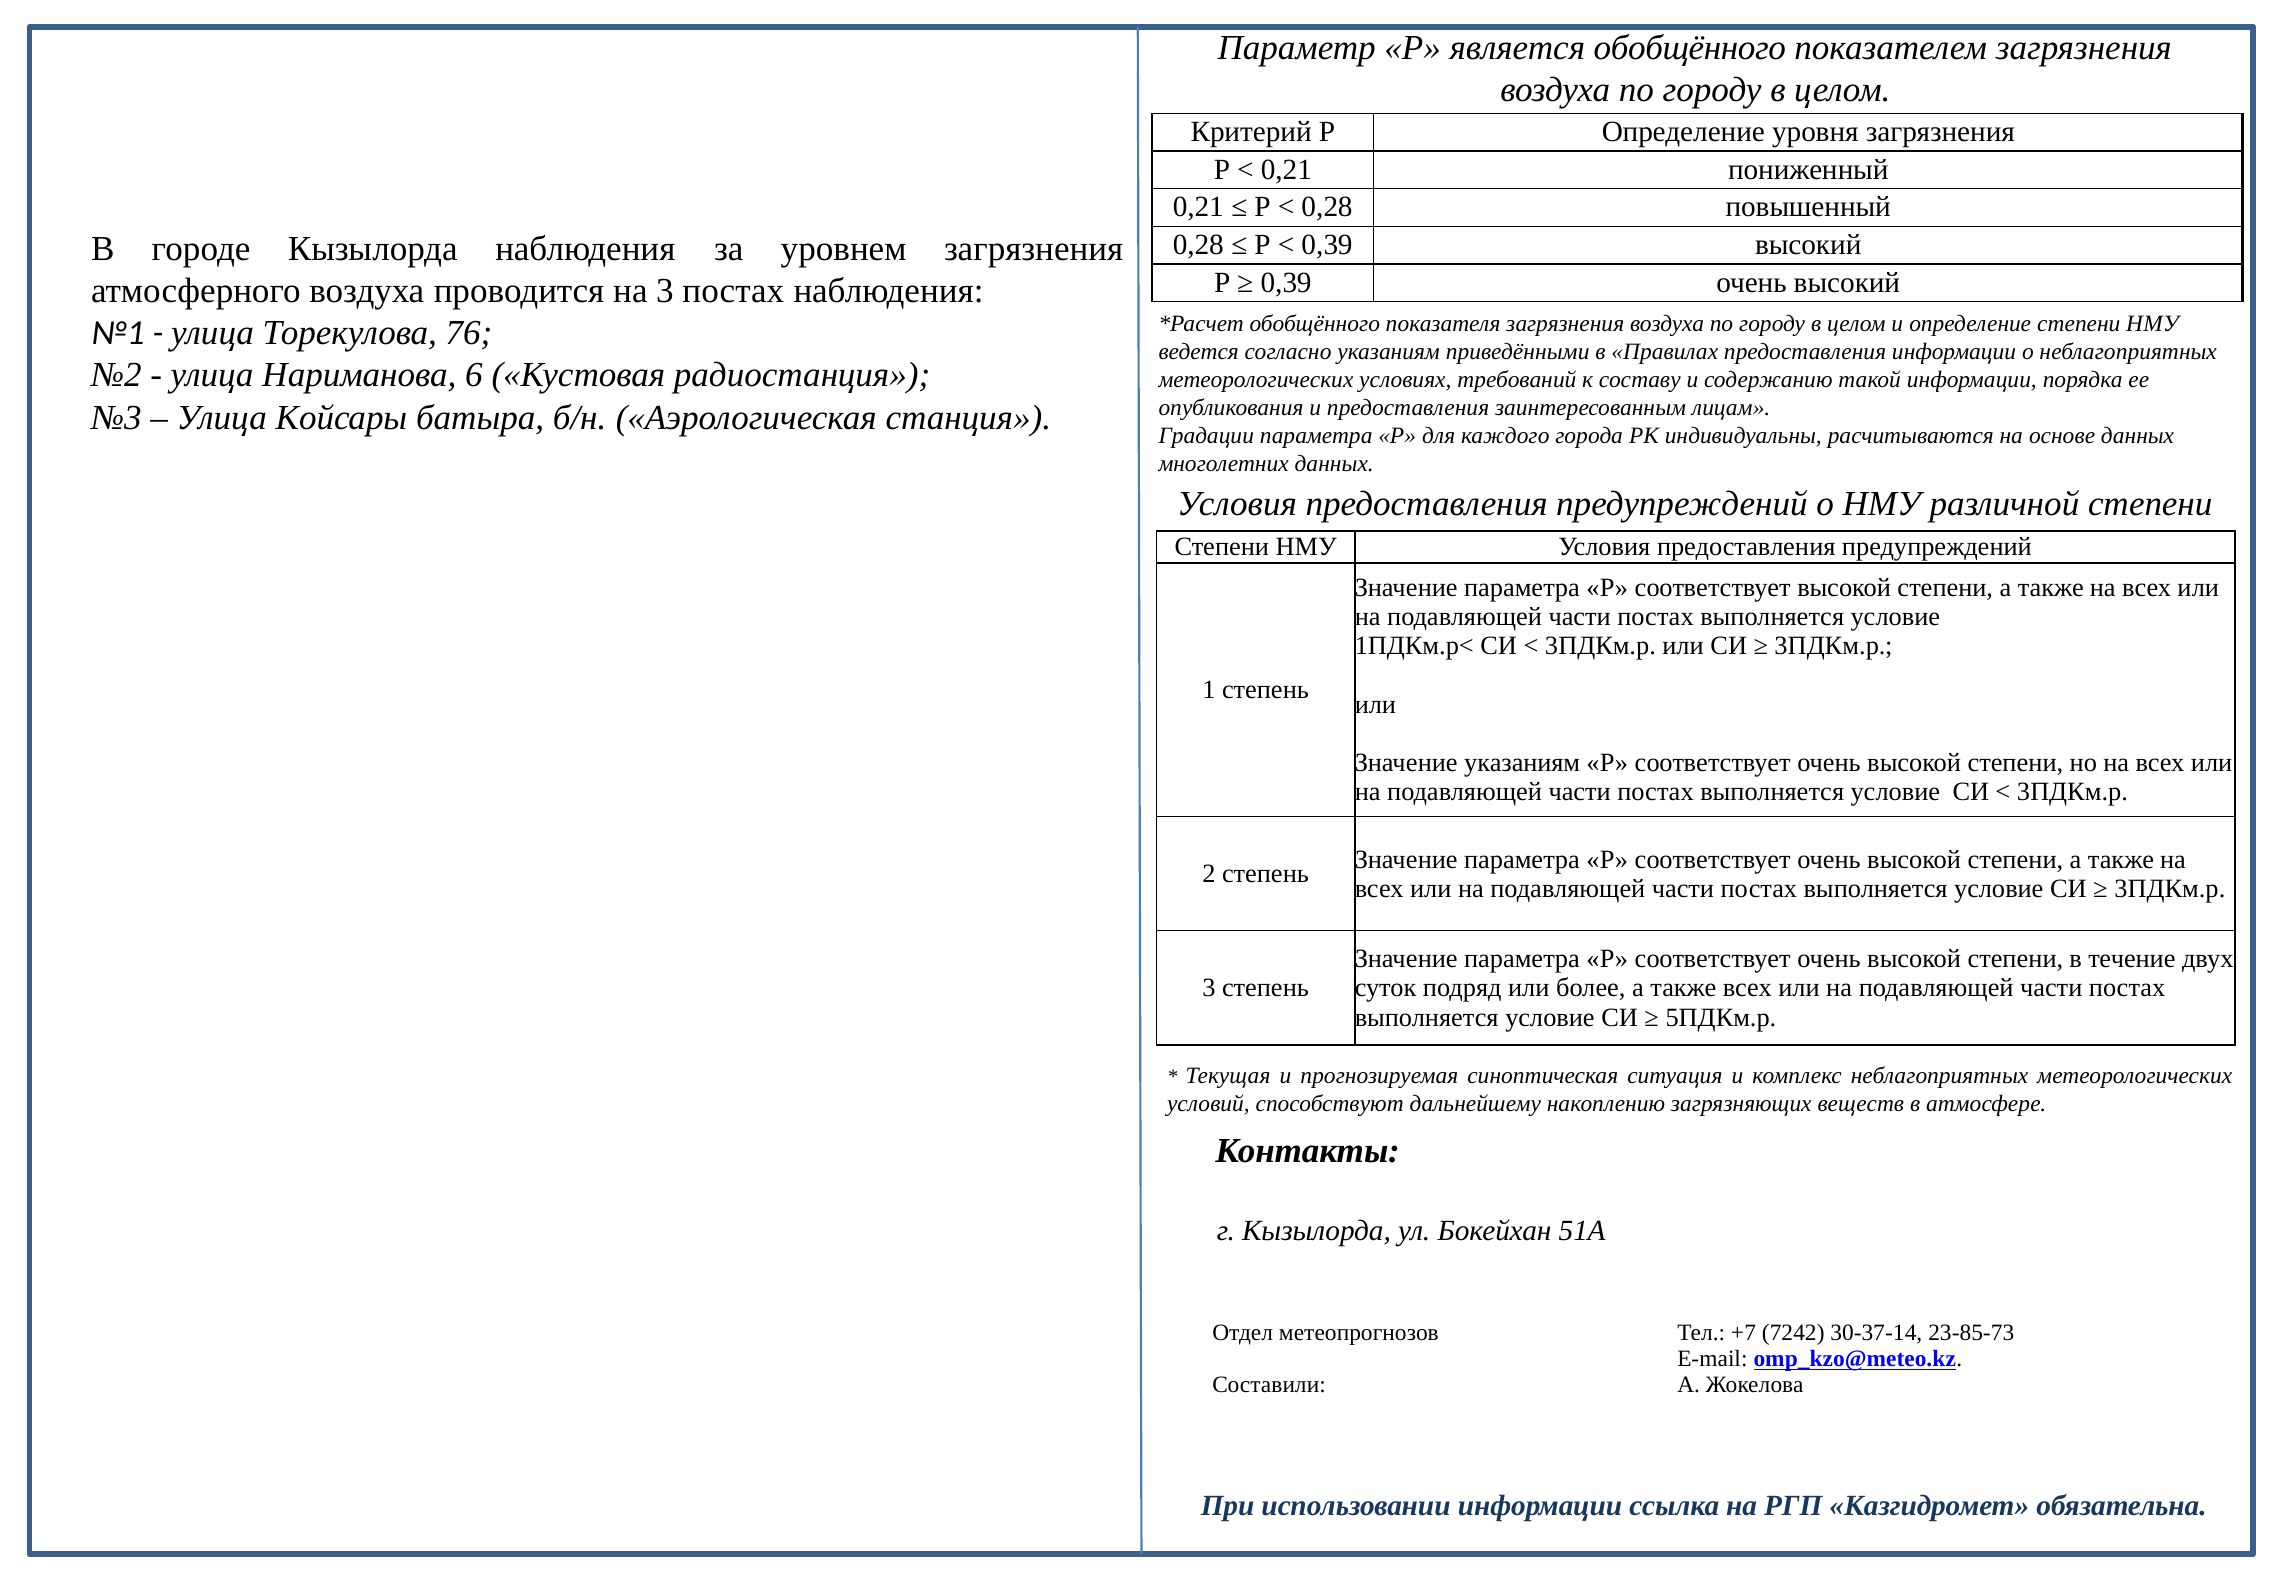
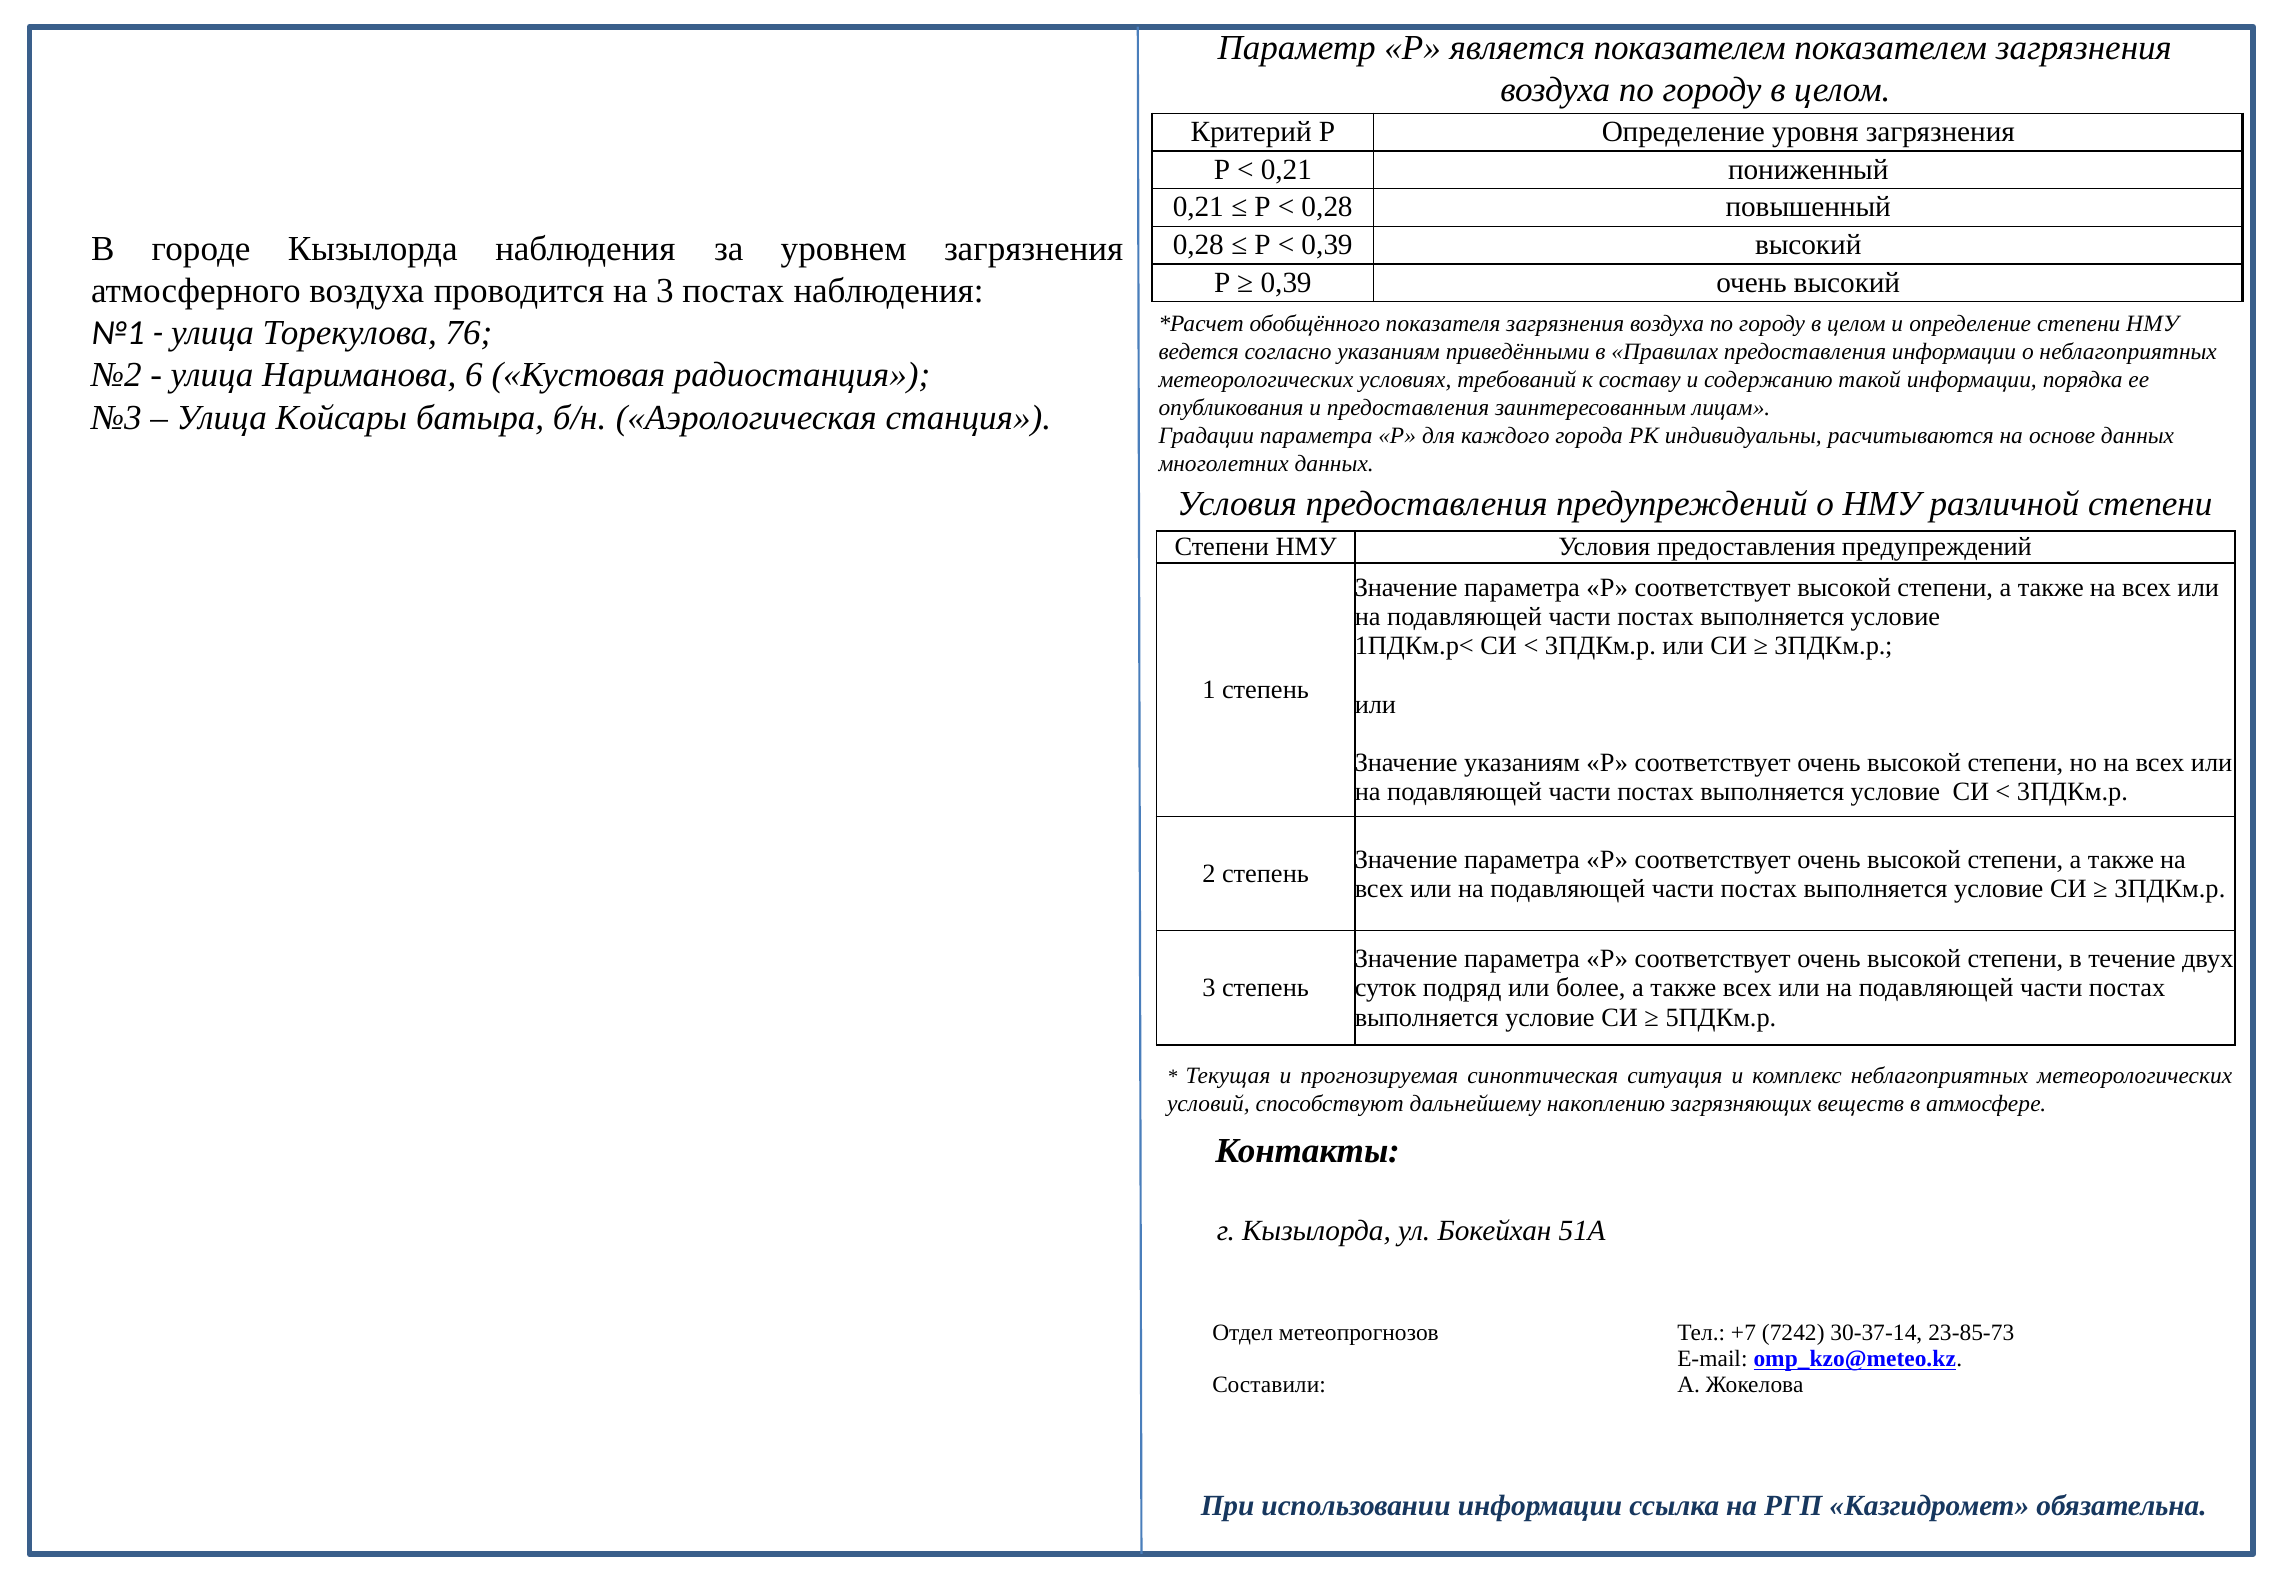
является обобщённого: обобщённого -> показателем (1690, 47)
